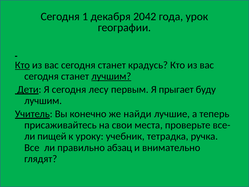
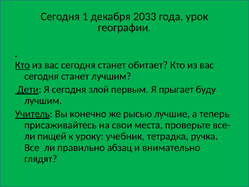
2042: 2042 -> 2033 (145, 16)
крадусь: крадусь -> обитает (148, 65)
лучшим underline: present -> none (111, 76)
лесу: лесу -> злой (99, 89)
найди: найди -> рысью (138, 114)
